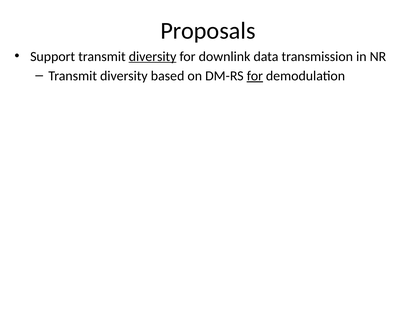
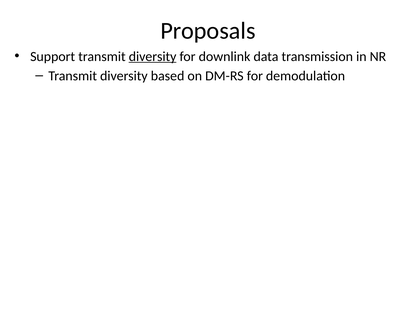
for underline: present -> none (255, 76)
